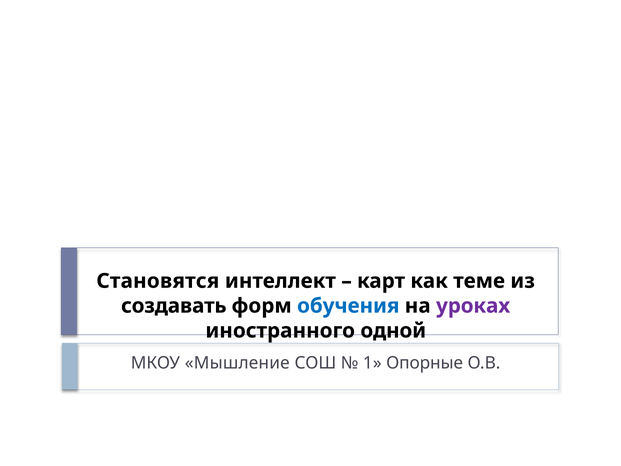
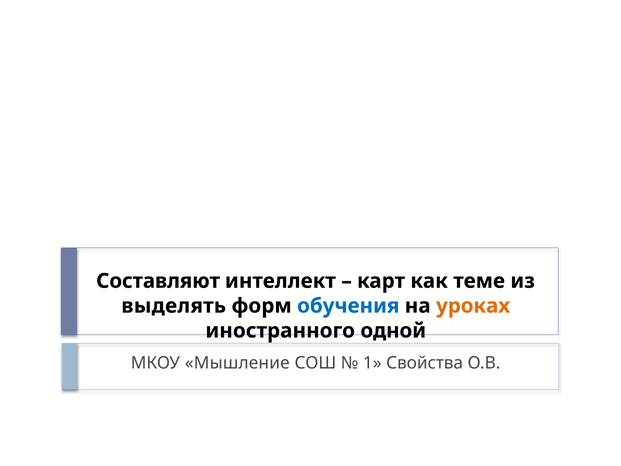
Становятся: Становятся -> Составляют (158, 281)
создавать: создавать -> выделять (174, 306)
уроках colour: purple -> orange (473, 306)
Опорные: Опорные -> Свойства (425, 363)
